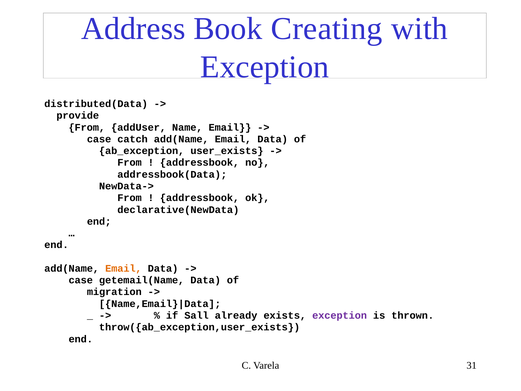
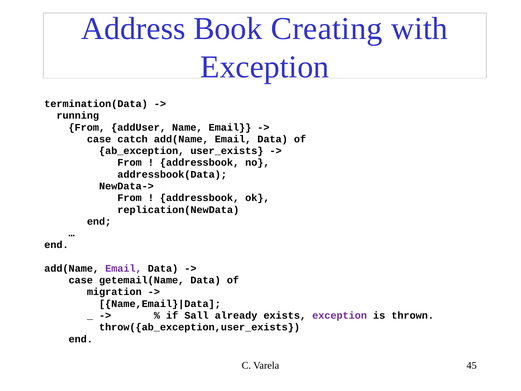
distributed(Data: distributed(Data -> termination(Data (96, 104)
provide: provide -> running (78, 116)
declarative(NewData: declarative(NewData -> replication(NewData (178, 210)
Email colour: orange -> purple (123, 268)
31: 31 -> 45 (472, 365)
